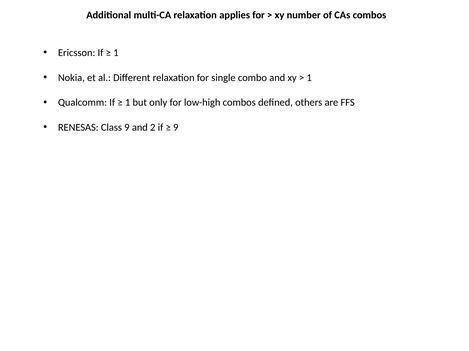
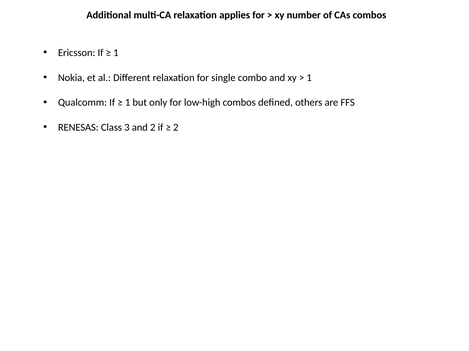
Class 9: 9 -> 3 (127, 128)
9: 9 -> 2 (176, 128)
